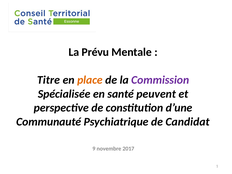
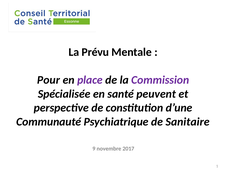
Titre: Titre -> Pour (49, 80)
place colour: orange -> purple (90, 80)
Candidat: Candidat -> Sanitaire (188, 122)
